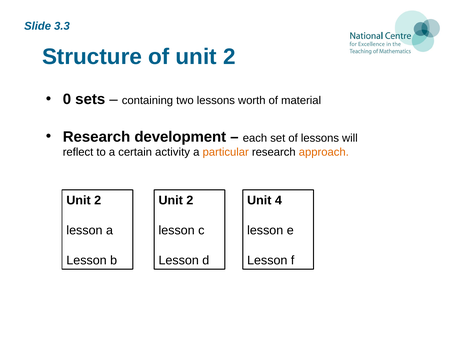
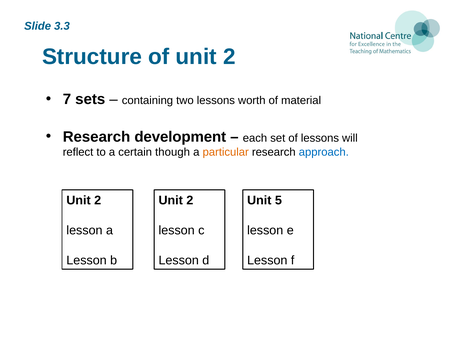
0: 0 -> 7 (67, 100)
activity: activity -> though (173, 152)
approach colour: orange -> blue (324, 152)
4: 4 -> 5 (278, 201)
